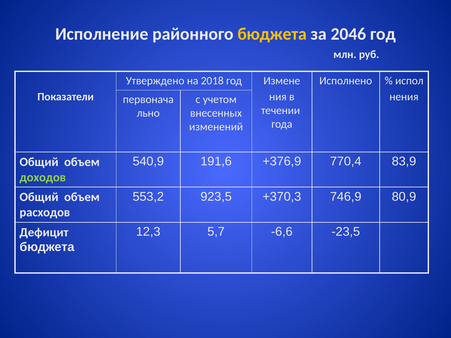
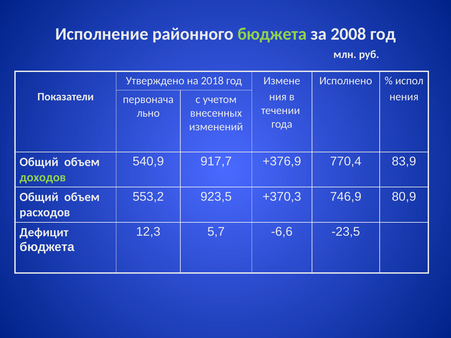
бюджета colour: yellow -> light green (272, 34)
2046: 2046 -> 2008 (348, 34)
191,6: 191,6 -> 917,7 (216, 161)
